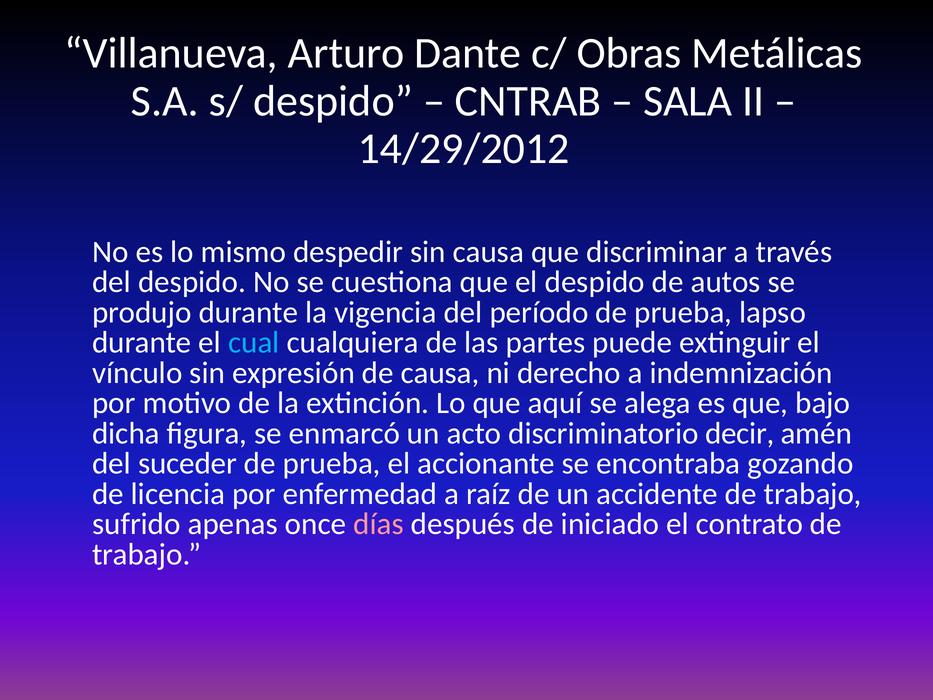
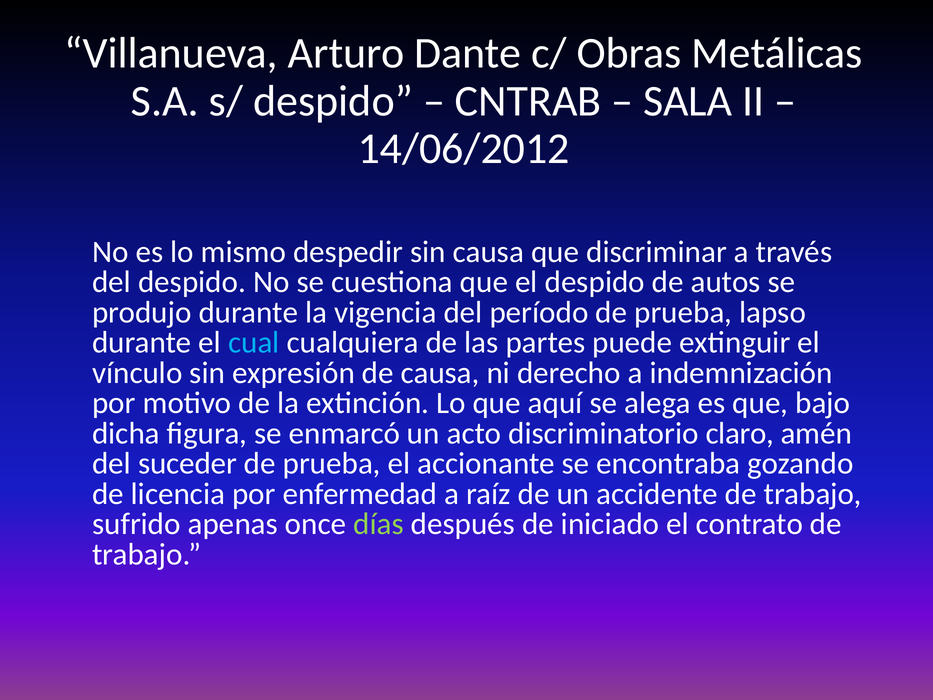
14/29/2012: 14/29/2012 -> 14/06/2012 (464, 149)
decir: decir -> claro (740, 433)
días colour: pink -> light green (379, 524)
